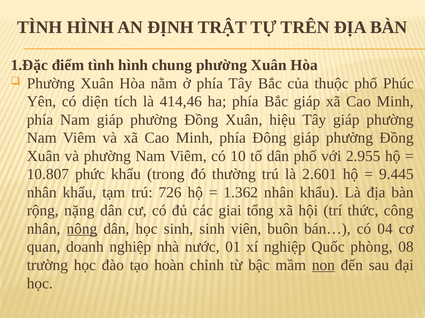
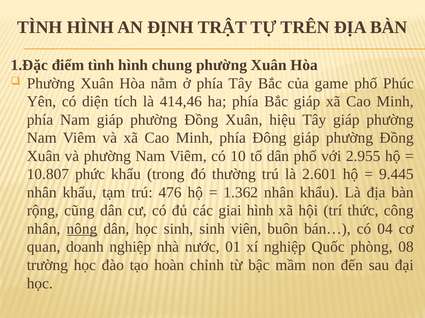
thuộc: thuộc -> game (331, 84)
726: 726 -> 476 (170, 193)
nặng: nặng -> cũng (79, 211)
giai tổng: tổng -> hình (260, 211)
non underline: present -> none (323, 266)
